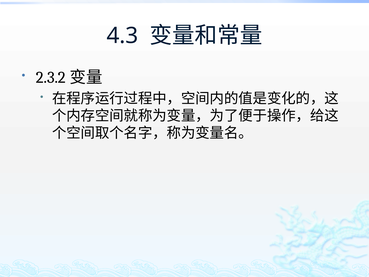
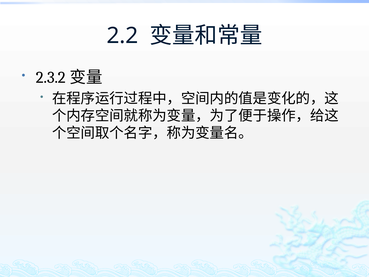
4.3: 4.3 -> 2.2 (122, 36)
